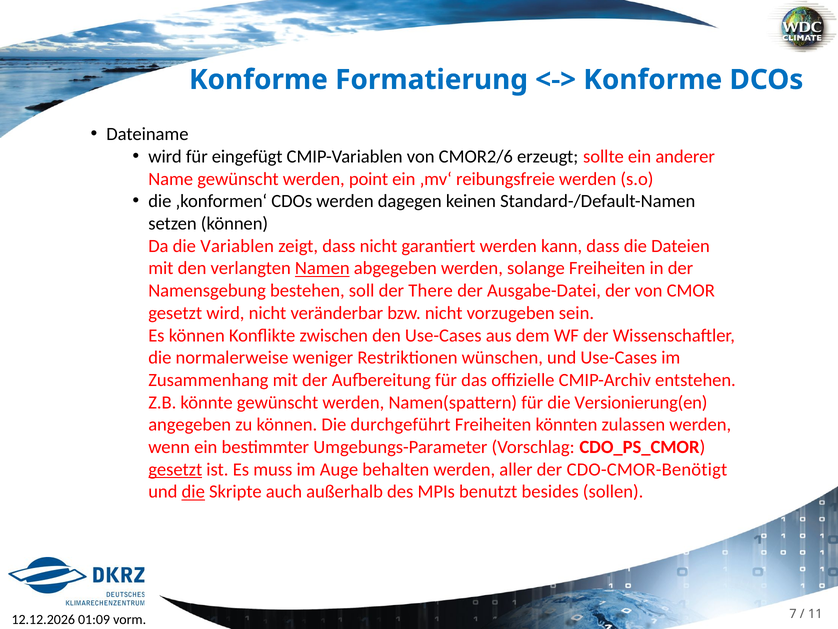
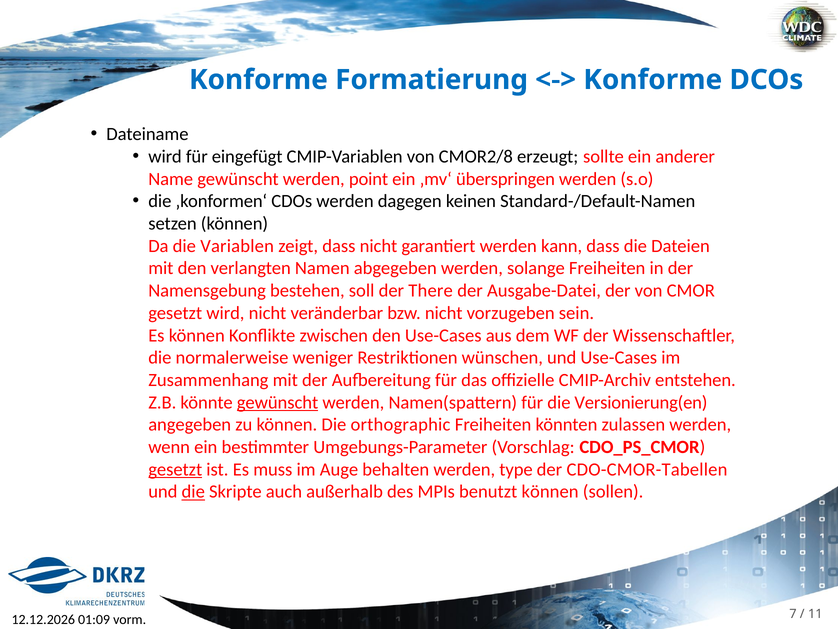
CMOR2/6: CMOR2/6 -> CMOR2/8 (476, 156)
reibungsfreie: reibungsfreie -> überspringen (506, 179)
Namen underline: present -> none (322, 268)
gewünscht underline: none -> present (278, 402)
durchgeführt: durchgeführt -> orthographic (400, 424)
aller: aller -> type (516, 469)
CDO-CMOR-Benötigt: CDO-CMOR-Benötigt -> CDO-CMOR-Tabellen (647, 469)
benutzt besides: besides -> können (550, 491)
